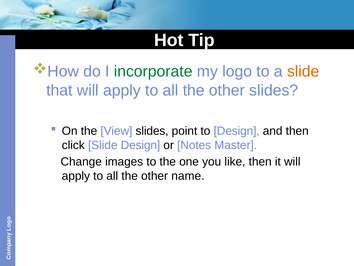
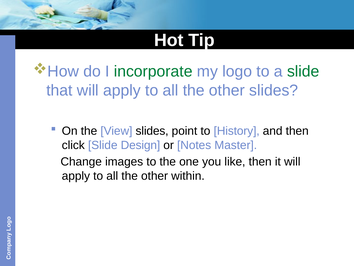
slide colour: orange -> green (303, 71)
to Design: Design -> History (237, 131)
name: name -> within (188, 176)
